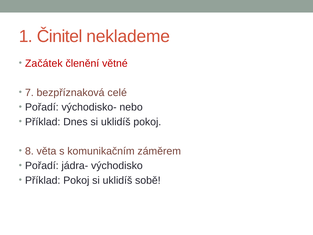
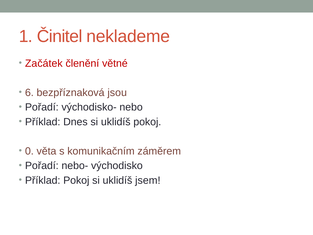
7: 7 -> 6 (29, 93)
celé: celé -> jsou (117, 93)
8: 8 -> 0 (29, 151)
jádra-: jádra- -> nebo- (75, 166)
sobě: sobě -> jsem (148, 180)
